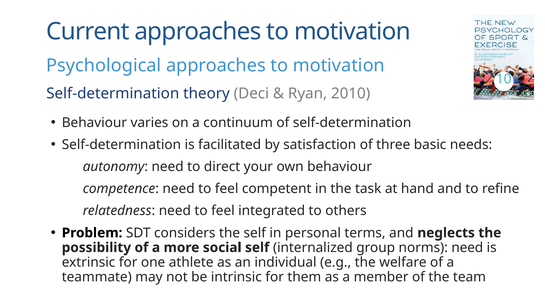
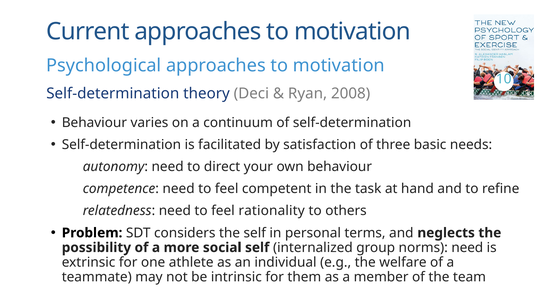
2010: 2010 -> 2008 (351, 94)
integrated: integrated -> rationality (272, 211)
